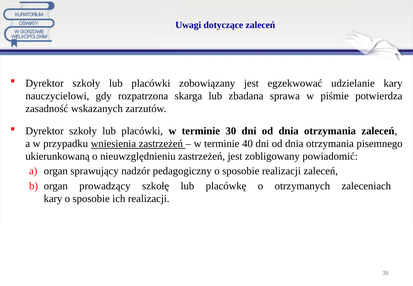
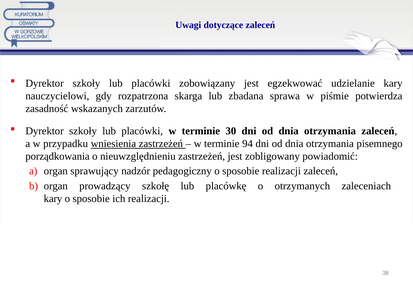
40: 40 -> 94 (248, 144)
ukierunkowaną: ukierunkowaną -> porządkowania (58, 156)
